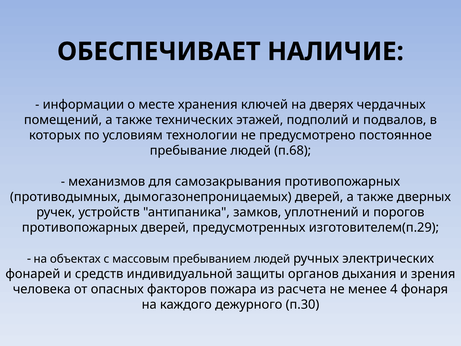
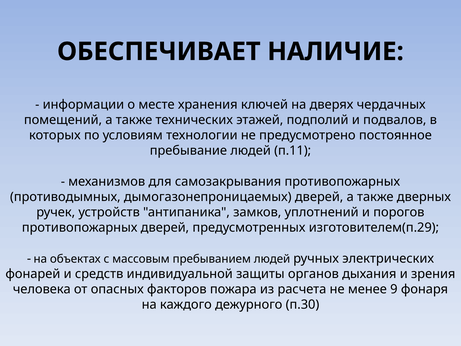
п.68: п.68 -> п.11 (293, 151)
4: 4 -> 9 (394, 289)
